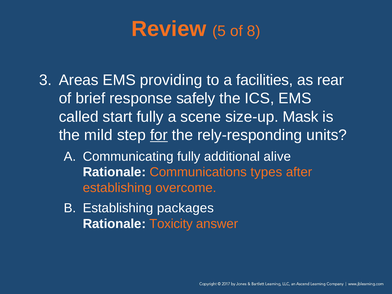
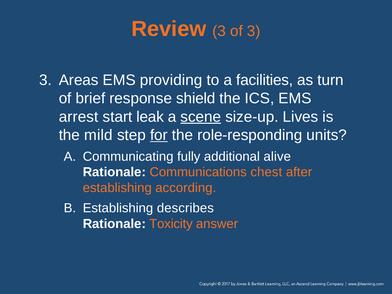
Review 5: 5 -> 3 (219, 31)
of 8: 8 -> 3 (254, 31)
rear: rear -> turn (330, 80)
safely: safely -> shield (196, 98)
called: called -> arrest (79, 117)
start fully: fully -> leak (150, 117)
scene underline: none -> present (201, 117)
Mask: Mask -> Lives (300, 117)
rely-responding: rely-responding -> role-responding (250, 135)
types: types -> chest (266, 172)
overcome: overcome -> according (186, 188)
packages: packages -> describes (185, 208)
